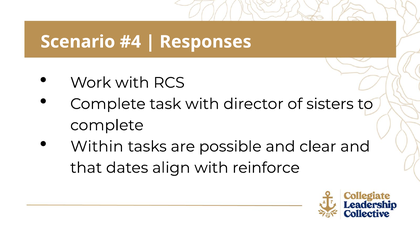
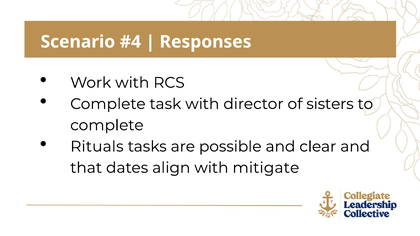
Within: Within -> Rituals (97, 147)
reinforce: reinforce -> mitigate (266, 168)
